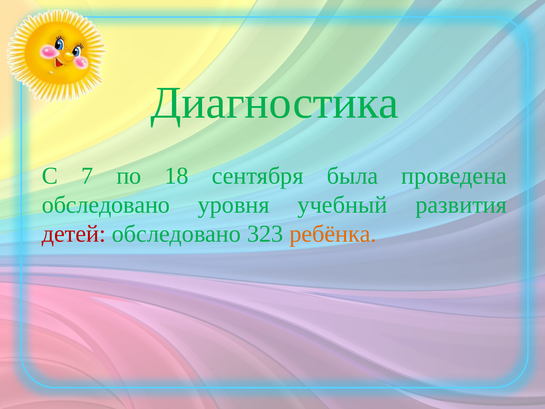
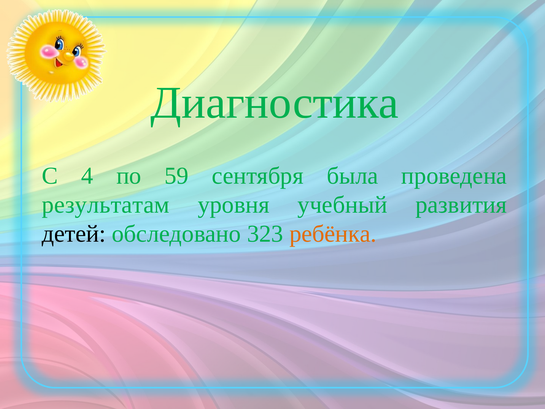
7: 7 -> 4 (87, 176)
18: 18 -> 59 (177, 176)
обследовано: обследовано -> результатам (106, 205)
детей colour: red -> black (74, 234)
